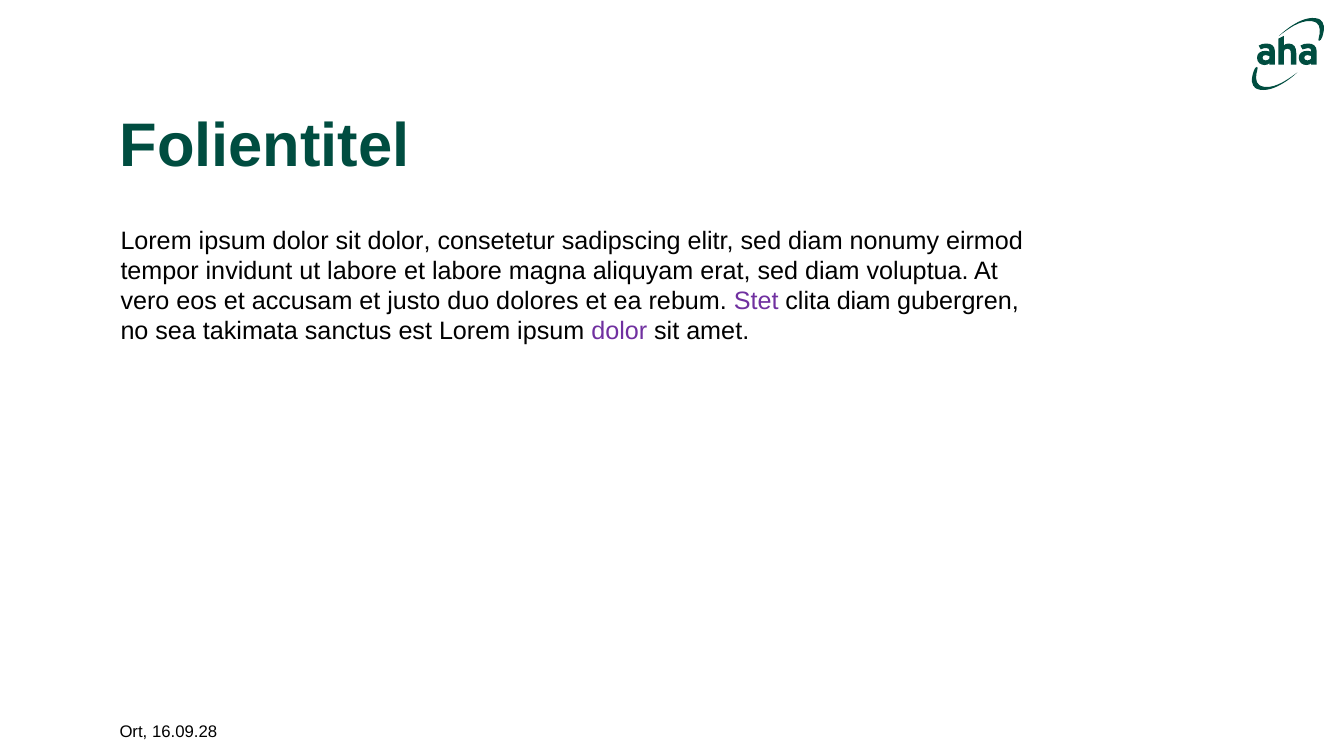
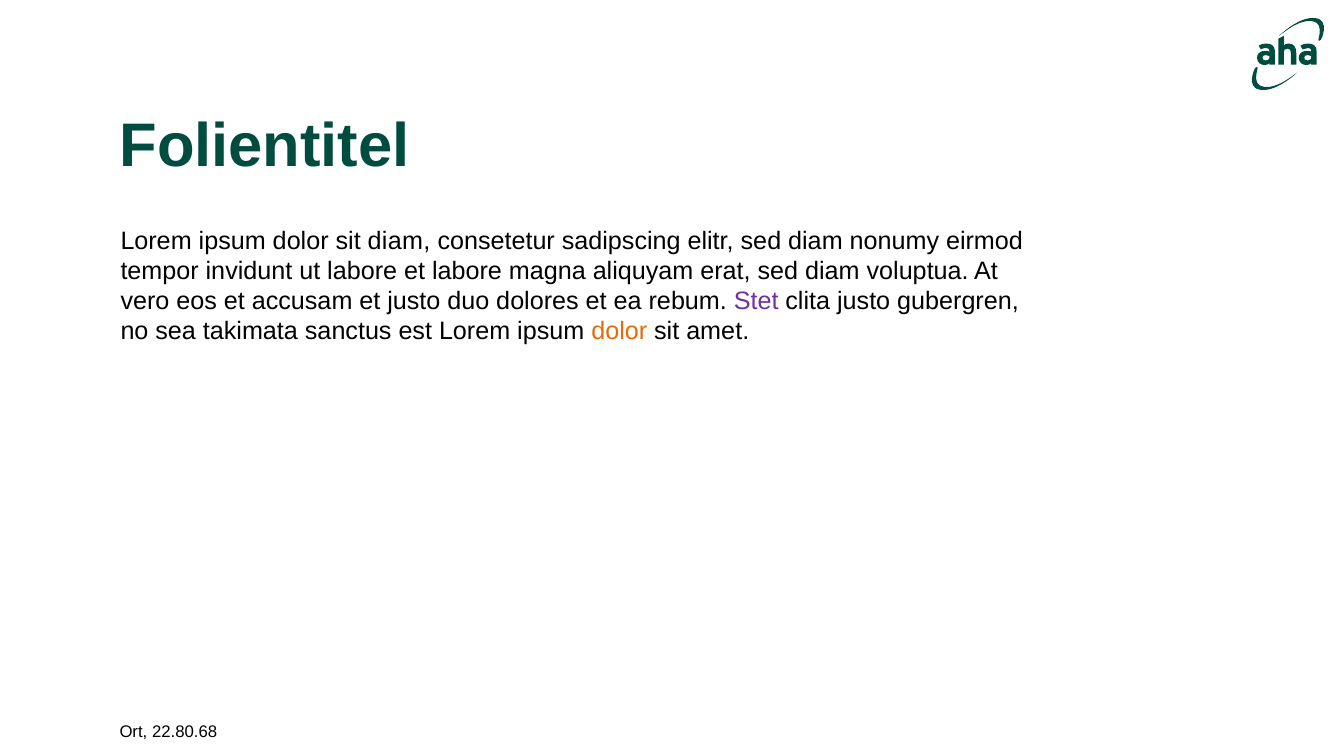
sit dolor: dolor -> diam (399, 241)
clita diam: diam -> justo (864, 301)
dolor colour: purple -> orange (619, 332)
16.09.28: 16.09.28 -> 22.80.68 (185, 732)
